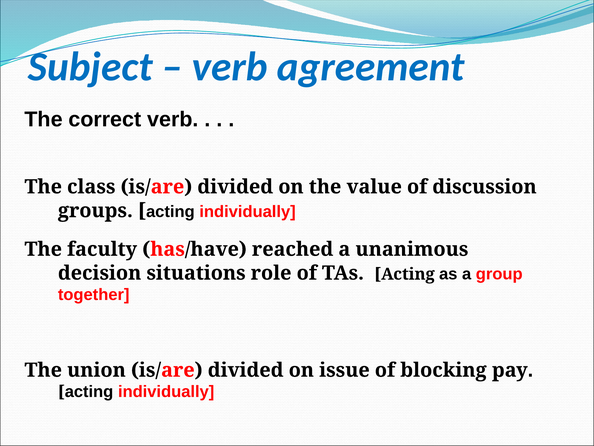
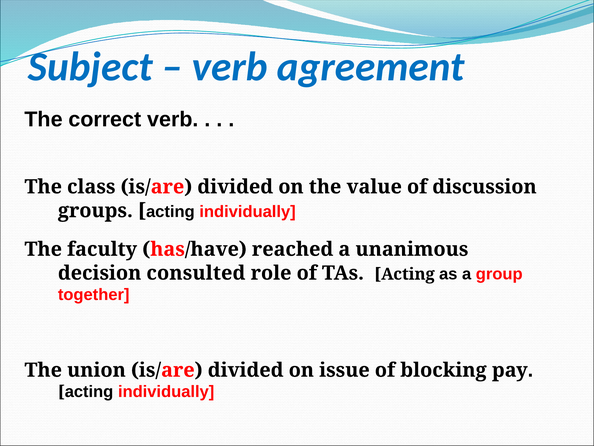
situations: situations -> consulted (196, 273)
